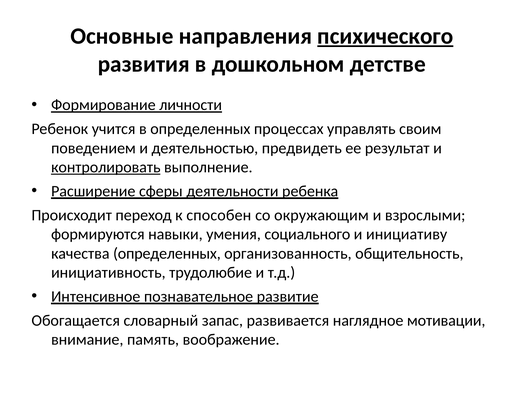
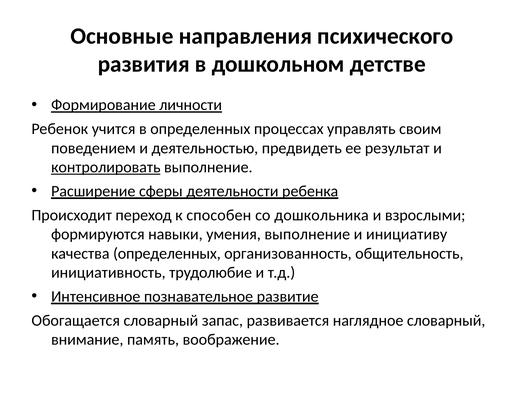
психического underline: present -> none (385, 36)
окружающим: окружающим -> дошкольника (321, 215)
умения социального: социального -> выполнение (307, 234)
наглядное мотивации: мотивации -> словарный (446, 320)
